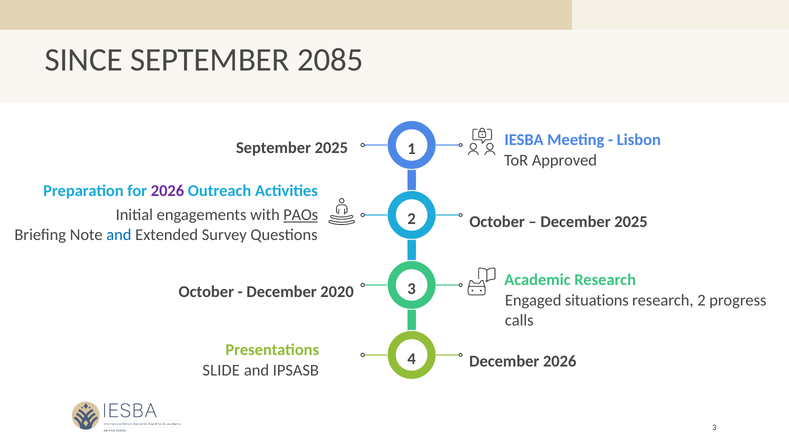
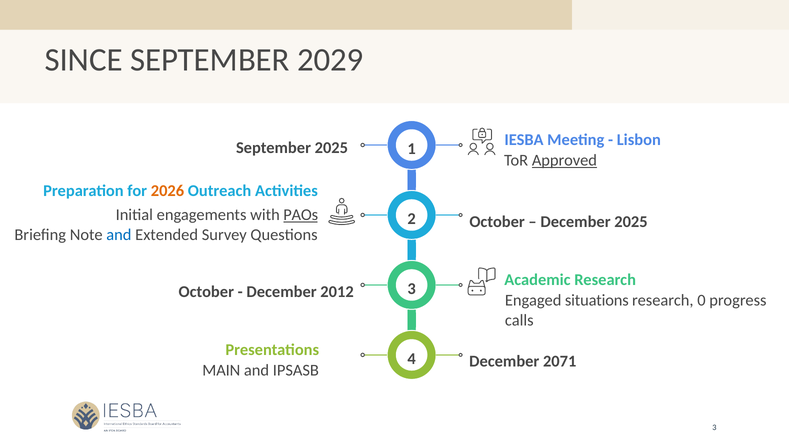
2085: 2085 -> 2029 (330, 60)
Approved underline: none -> present (564, 160)
2026 colour: purple -> orange (167, 191)
2020: 2020 -> 2012 (337, 291)
research 2: 2 -> 0 (701, 300)
December 2026: 2026 -> 2071 (560, 361)
SLIDE: SLIDE -> MAIN (221, 370)
